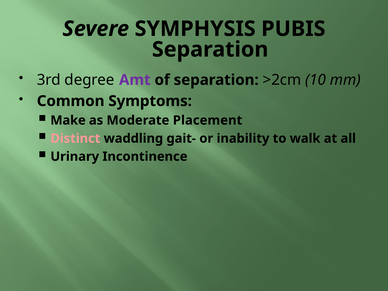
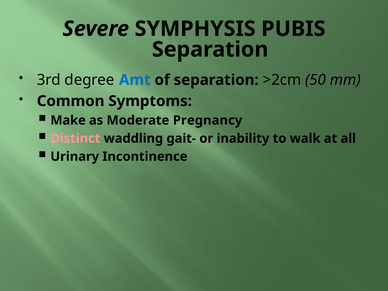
Amt colour: purple -> blue (135, 80)
10: 10 -> 50 (316, 80)
Placement: Placement -> Pregnancy (208, 120)
